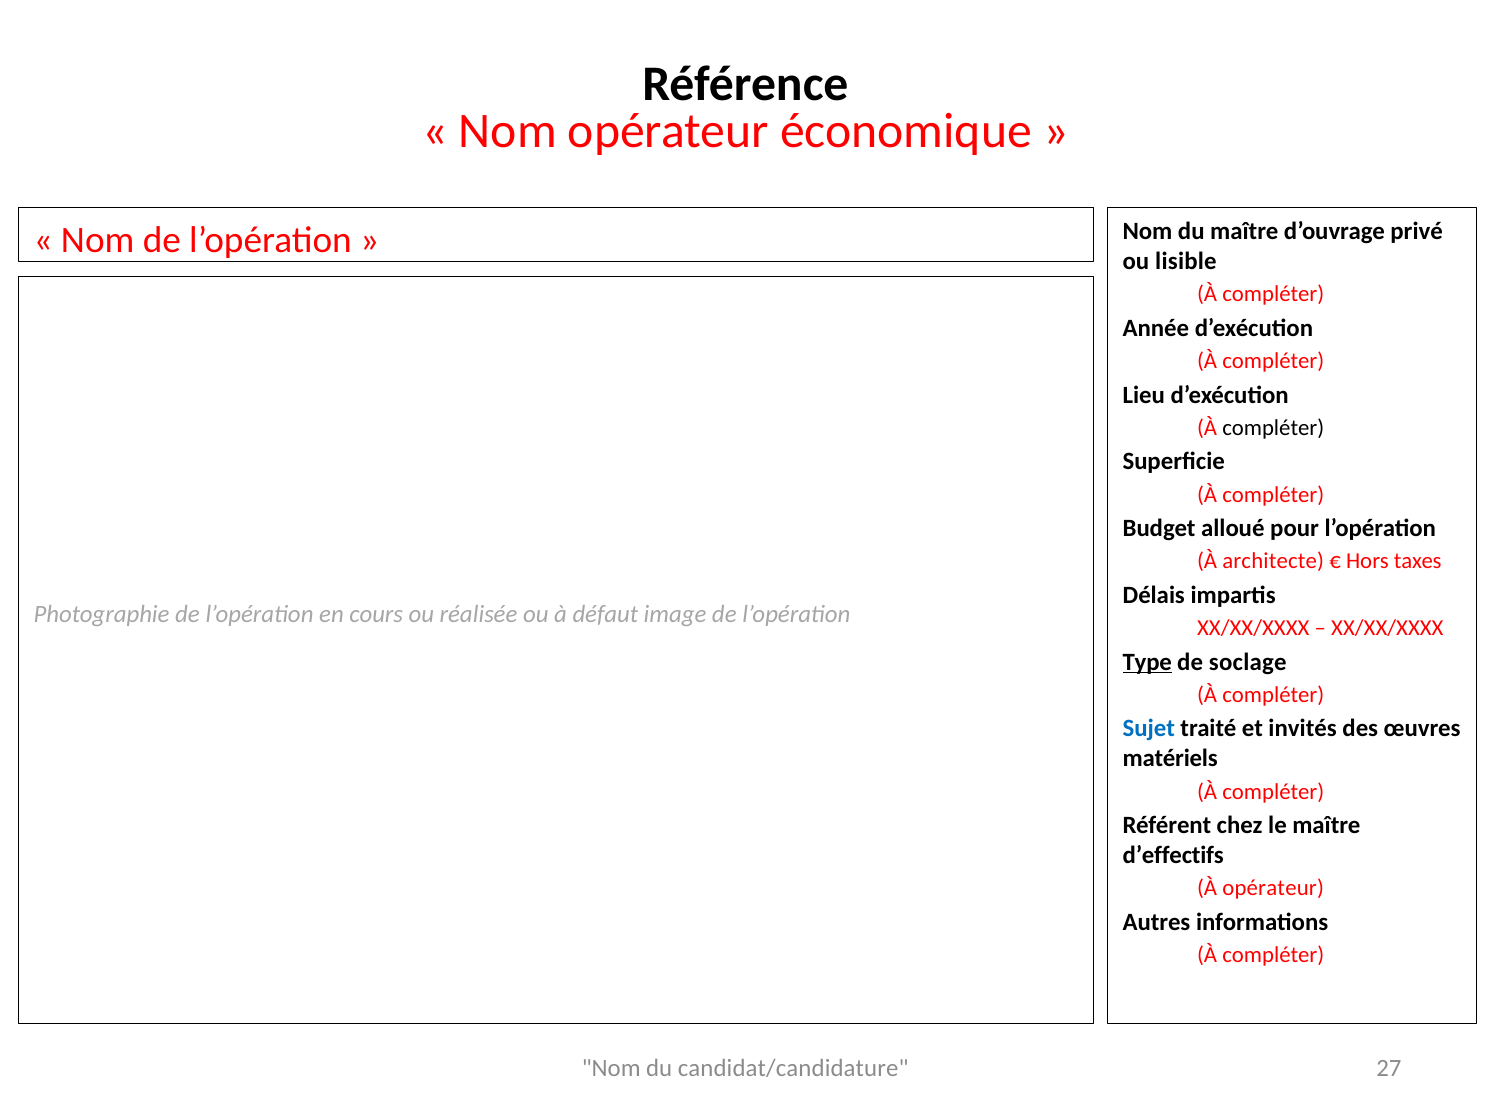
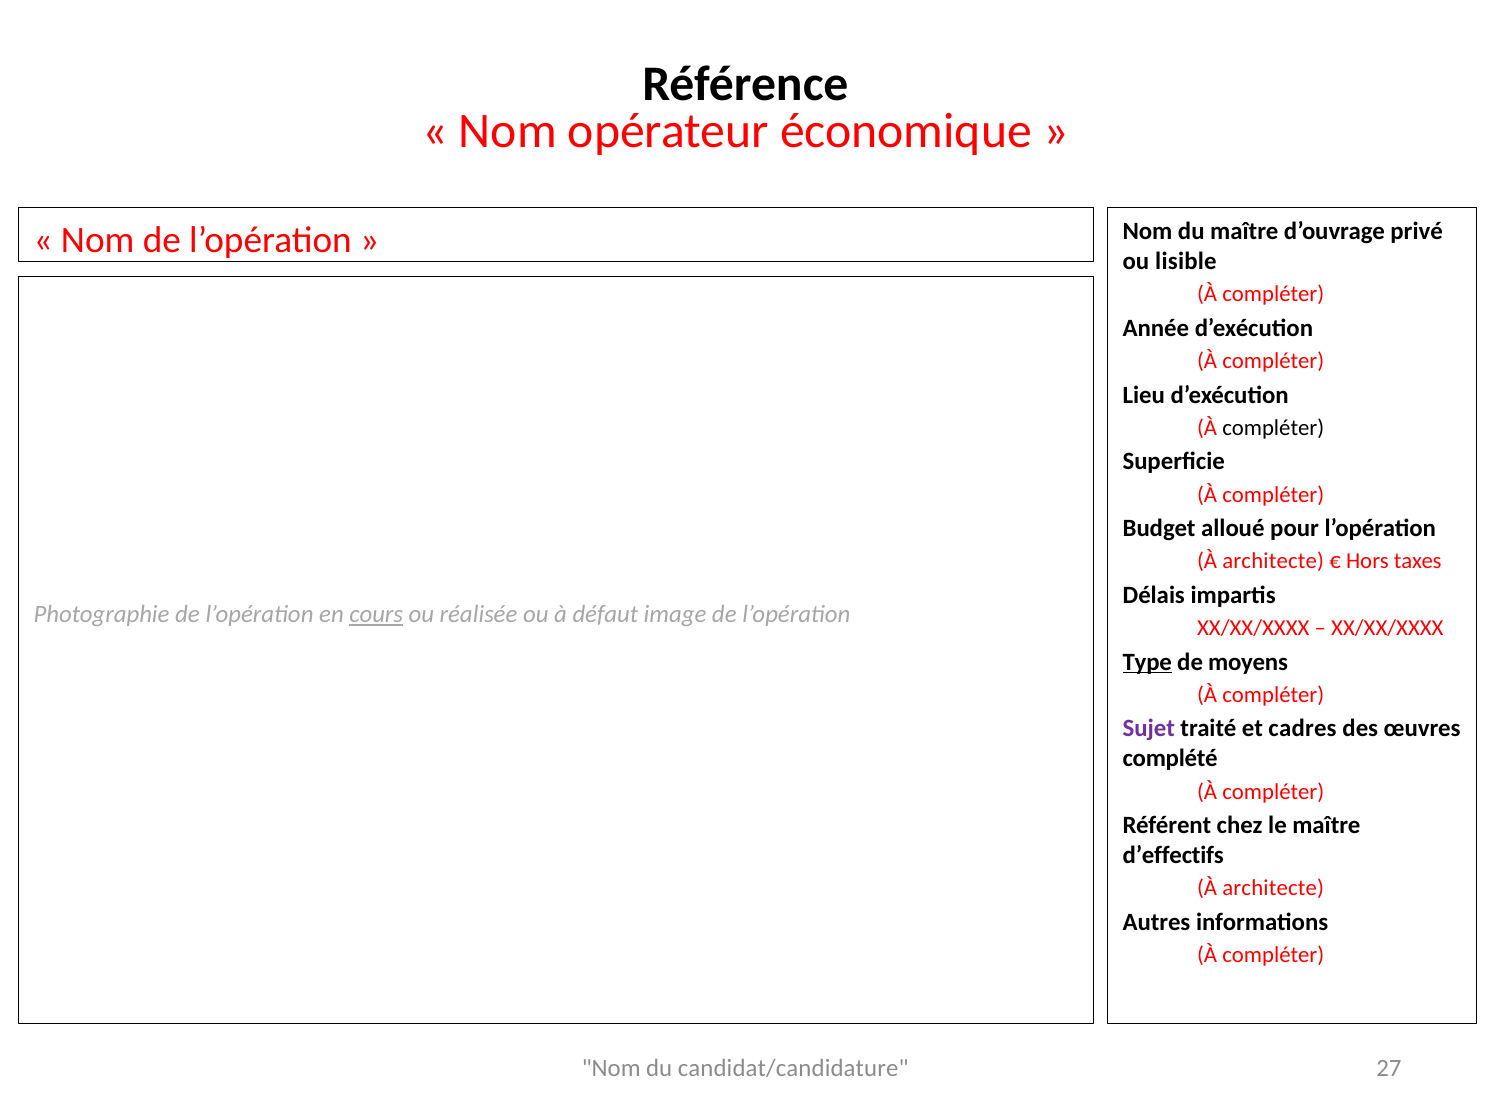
cours underline: none -> present (376, 614)
soclage: soclage -> moyens (1248, 662)
Sujet colour: blue -> purple (1149, 728)
invités: invités -> cadres (1303, 728)
matériels: matériels -> complété (1170, 758)
opérateur: opérateur -> architecte (1273, 888)
